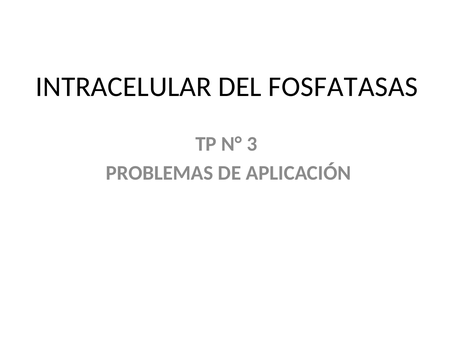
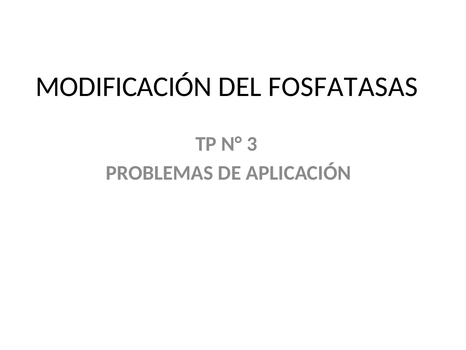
INTRACELULAR: INTRACELULAR -> MODIFICACIÓN (124, 87)
